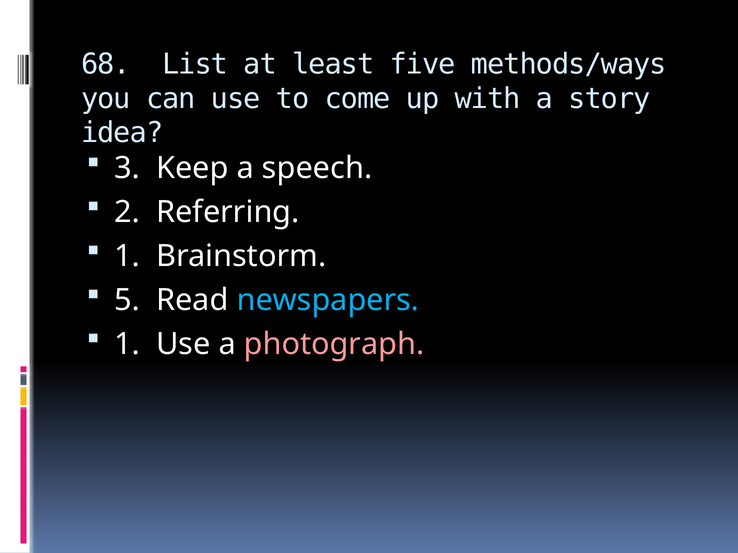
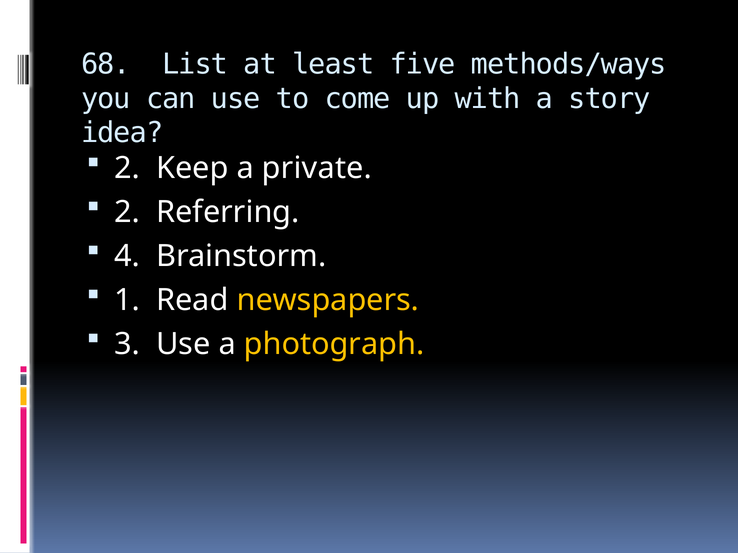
3: 3 -> 2 (127, 168)
speech: speech -> private (317, 168)
1: 1 -> 4 (127, 256)
5: 5 -> 1 (127, 300)
newspapers colour: light blue -> yellow (328, 300)
1: 1 -> 3 (127, 344)
photograph colour: pink -> yellow (334, 344)
